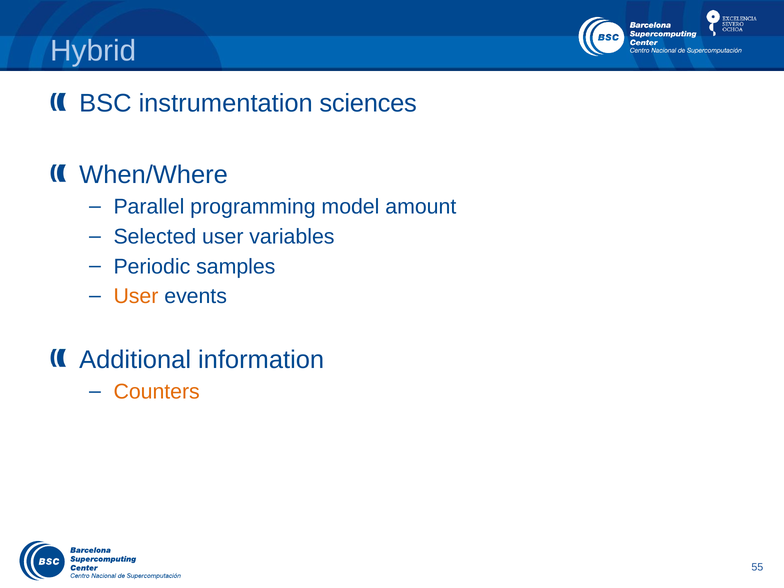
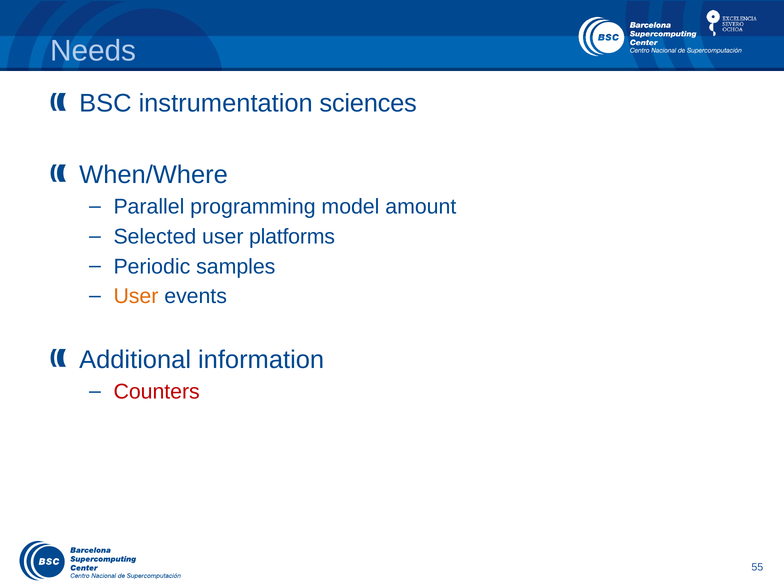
Hybrid: Hybrid -> Needs (93, 51)
variables: variables -> platforms (292, 237)
Counters colour: orange -> red (157, 392)
